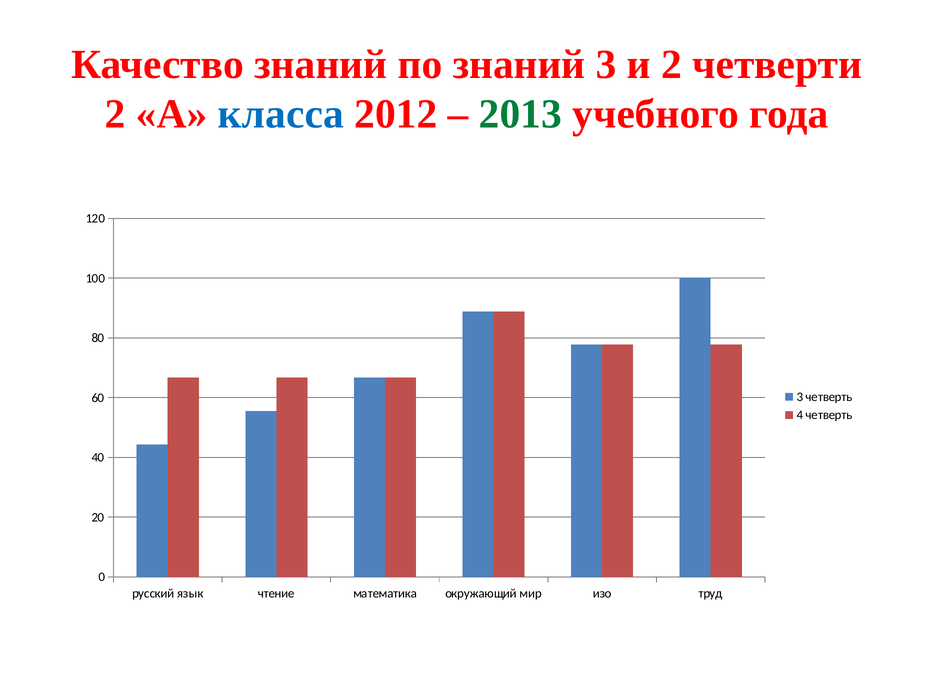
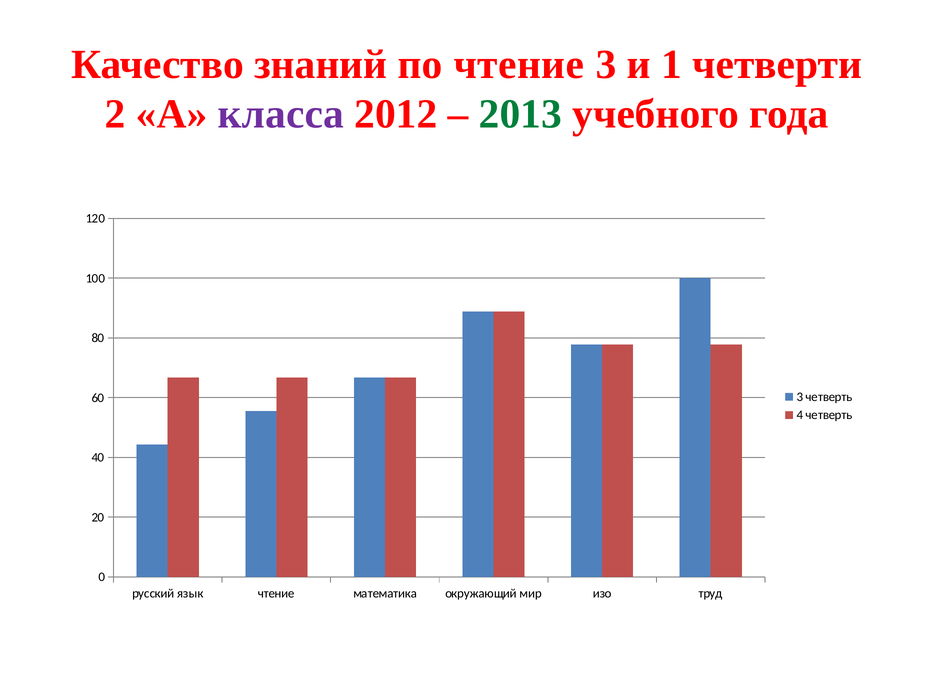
по знаний: знаний -> чтение (519, 64)
и 2: 2 -> 1 (671, 64)
класса colour: blue -> purple (281, 114)
